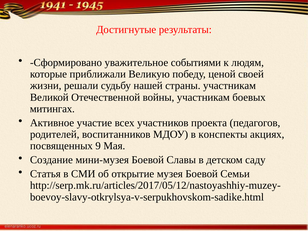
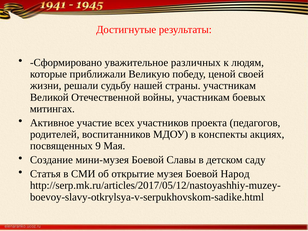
событиями: событиями -> различных (196, 63)
Семьи: Семьи -> Народ (235, 174)
